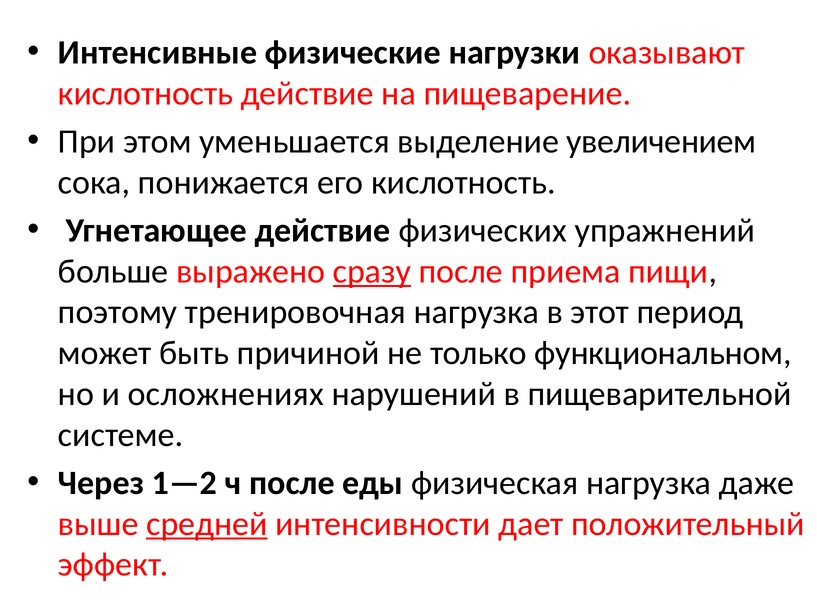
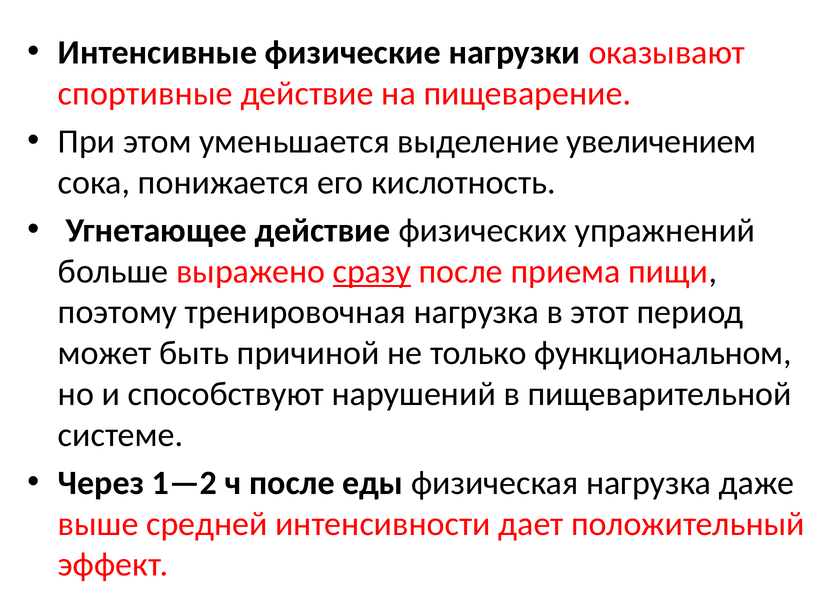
кислотность: кислотность -> спортивные (145, 93)
осложнениях: осложнениях -> способствуют (226, 394)
средней underline: present -> none (207, 524)
